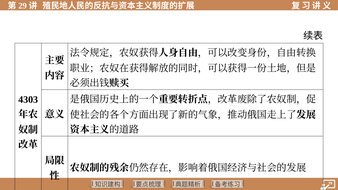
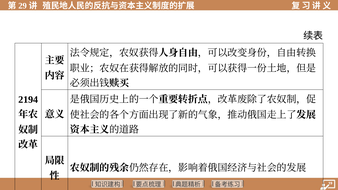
4303: 4303 -> 2194 (28, 100)
